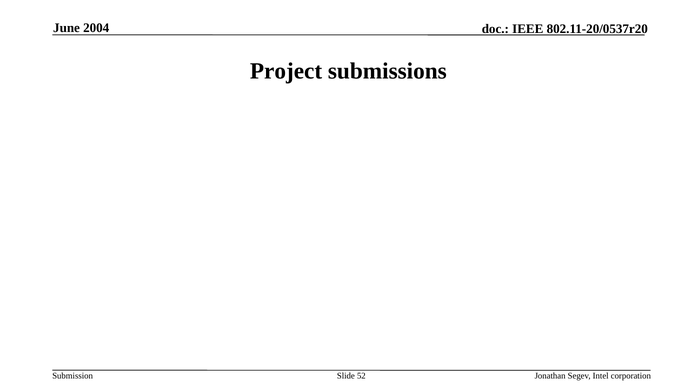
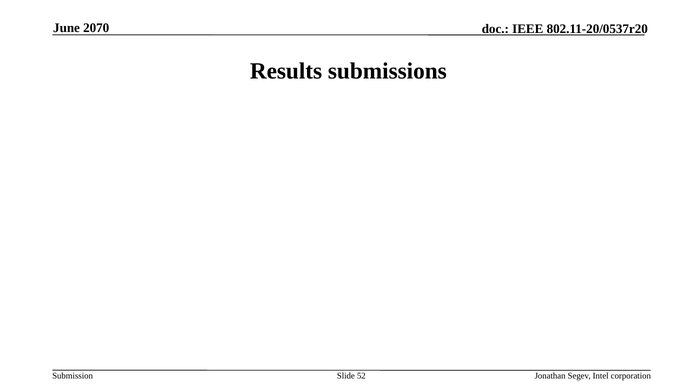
2004: 2004 -> 2070 (96, 28)
Project: Project -> Results (286, 71)
